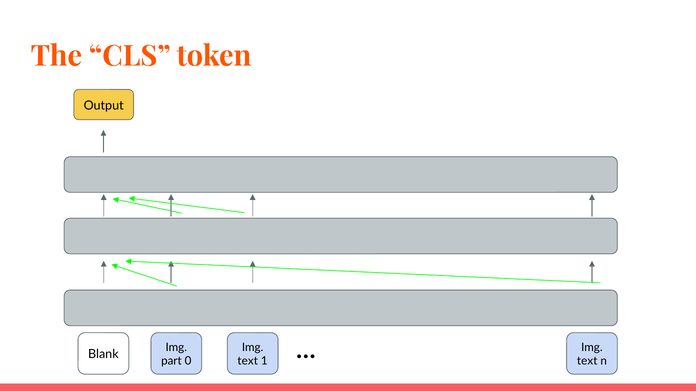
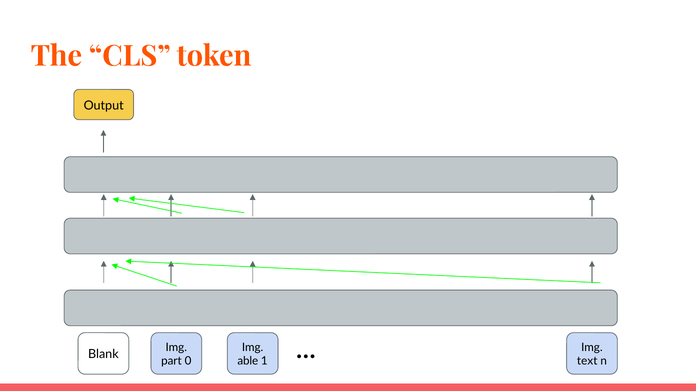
text: text -> able (248, 362)
